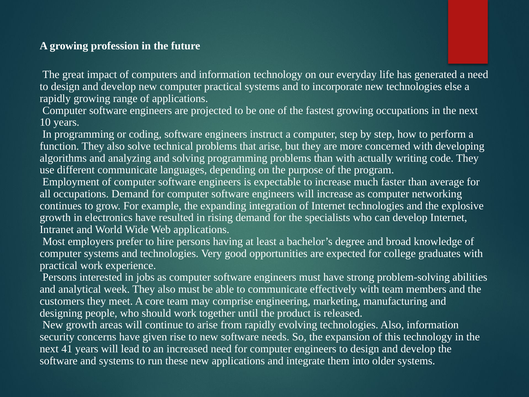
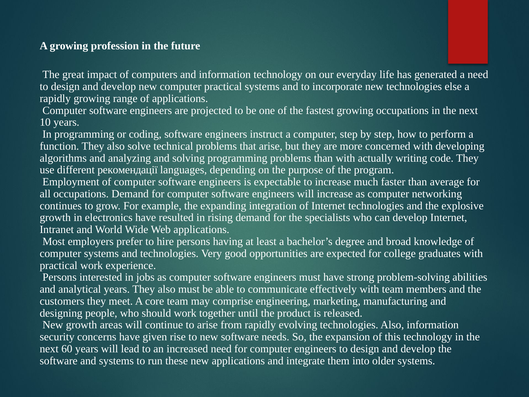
different communicate: communicate -> рекомендації (128, 170)
analytical week: week -> years (117, 289)
41: 41 -> 60 (67, 349)
